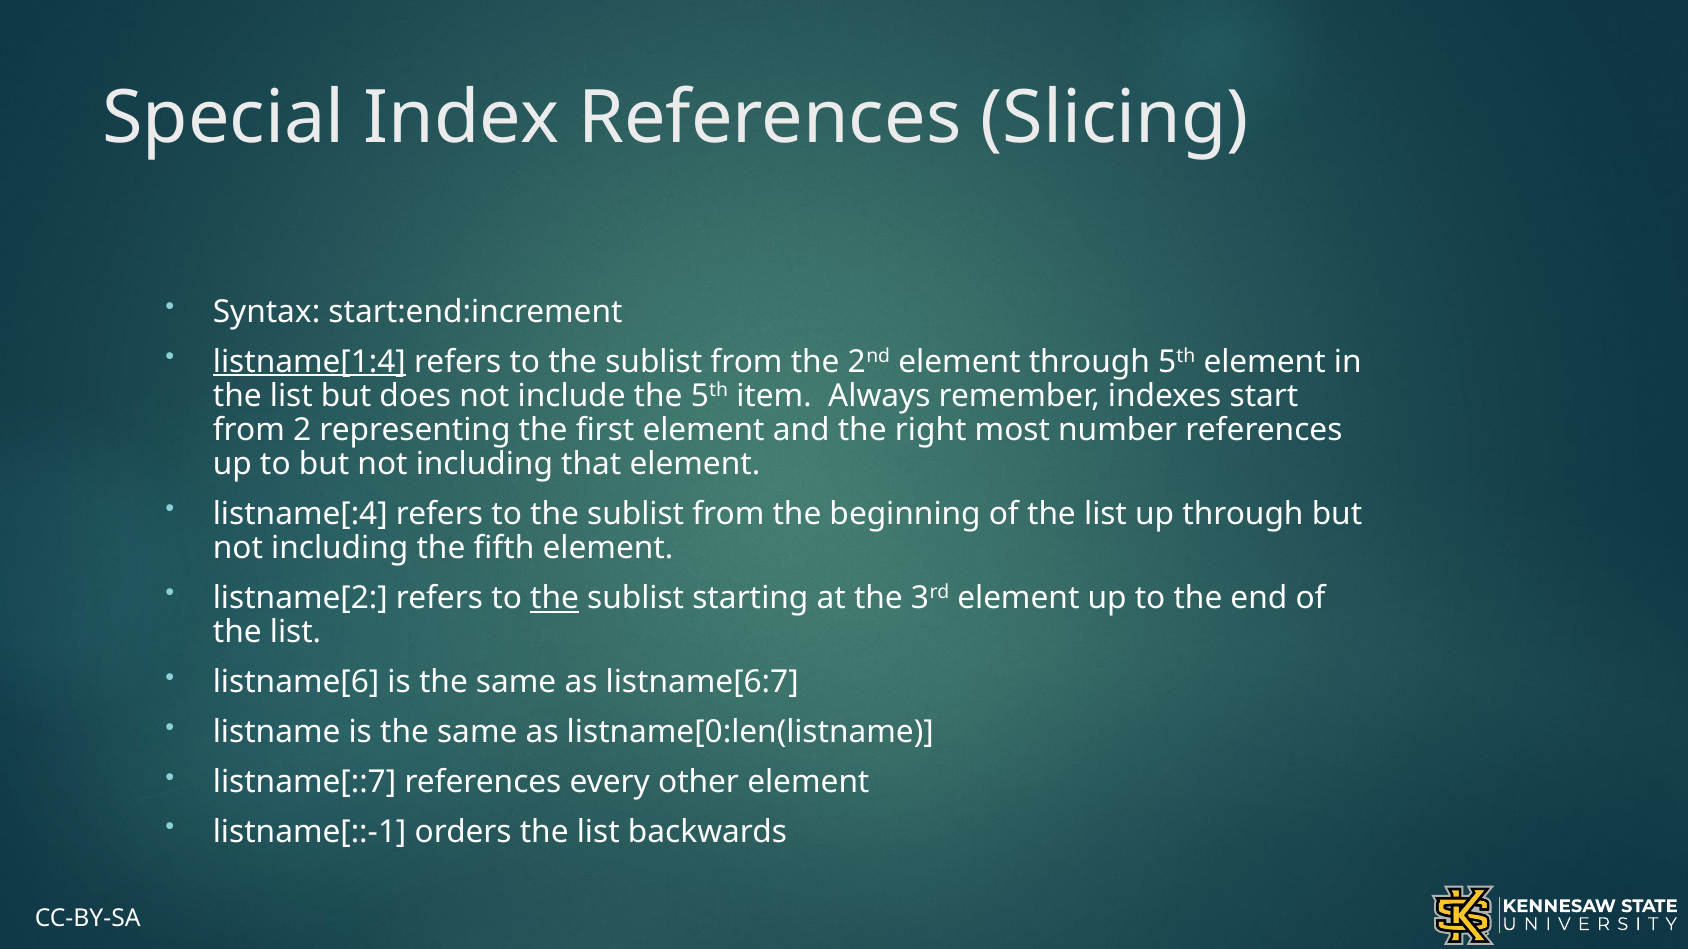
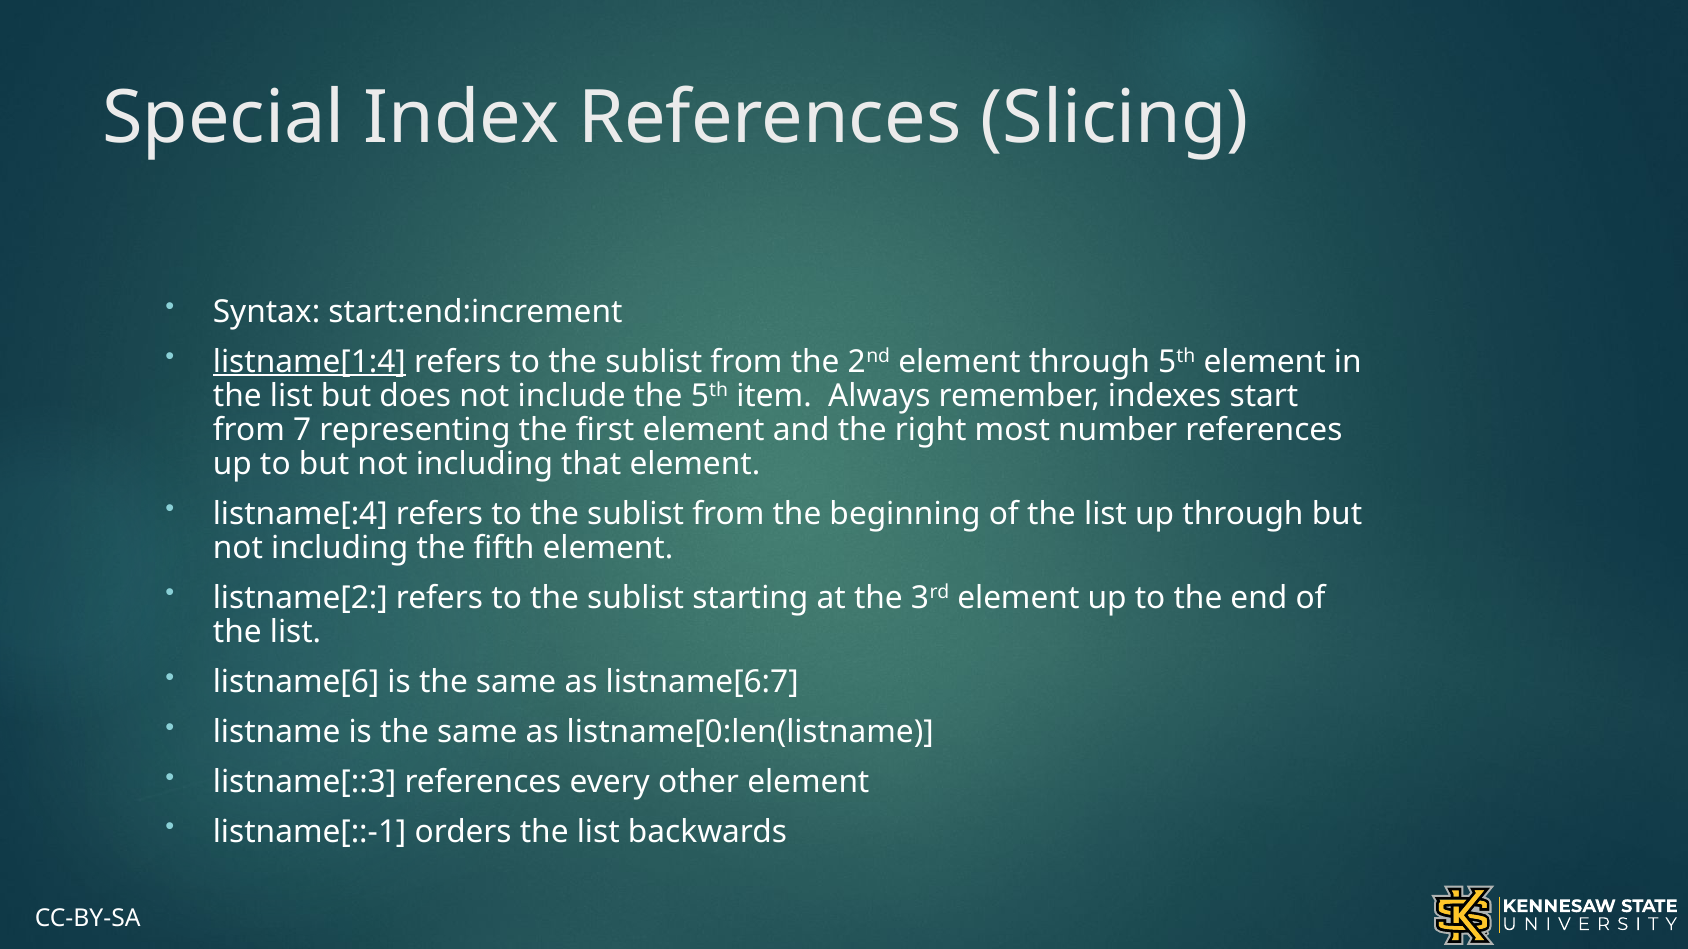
2: 2 -> 7 (302, 430)
the underline: present -> none (555, 599)
listname[::7: listname[::7 -> listname[::3 (305, 783)
